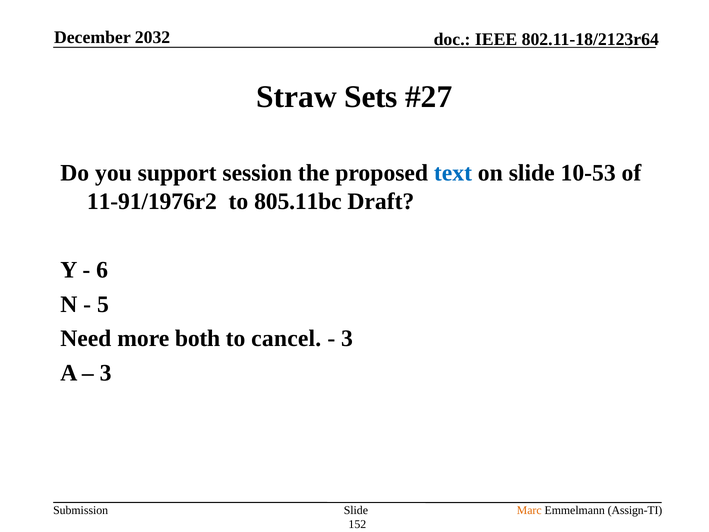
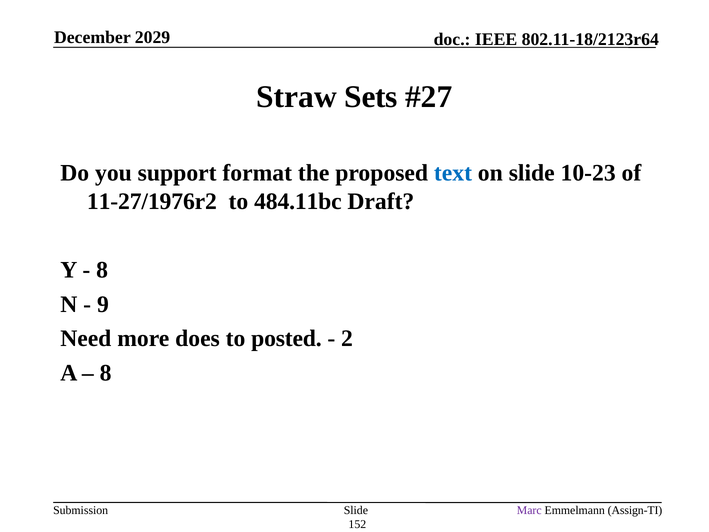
2032: 2032 -> 2029 (153, 38)
session: session -> format (257, 173)
10-53: 10-53 -> 10-23 (588, 173)
11-91/1976r2: 11-91/1976r2 -> 11-27/1976r2 (152, 201)
805.11bc: 805.11bc -> 484.11bc (298, 201)
6: 6 -> 8 (102, 270)
5: 5 -> 9 (103, 304)
both: both -> does (198, 338)
cancel: cancel -> posted (286, 338)
3: 3 -> 2 (347, 338)
3: 3 -> 8 (106, 373)
Marc colour: orange -> purple (529, 510)
